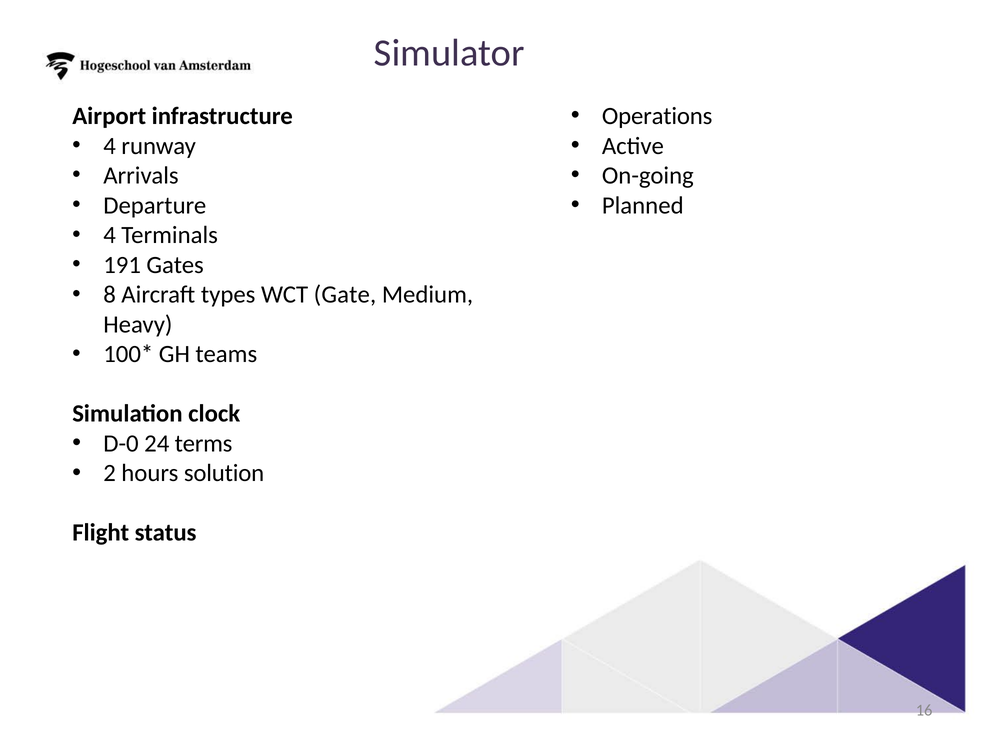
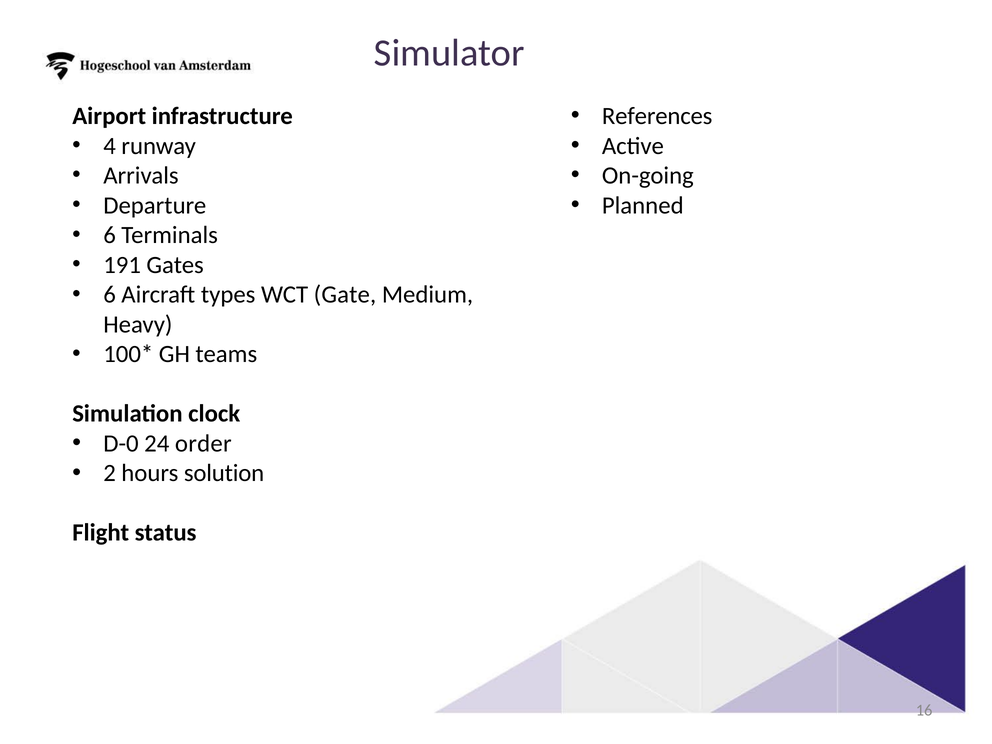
Operations: Operations -> References (657, 116)
4: 4 -> 6 (110, 235)
8: 8 -> 6 (110, 295)
terms: terms -> order (203, 443)
